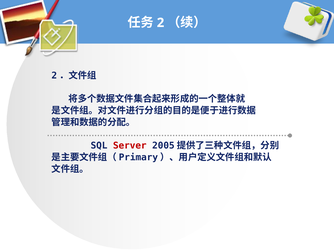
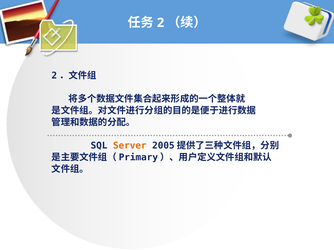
Server colour: red -> orange (130, 146)
